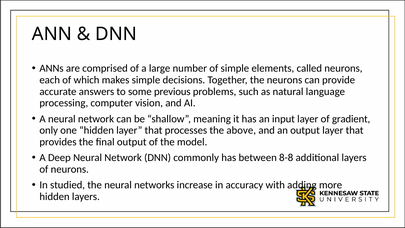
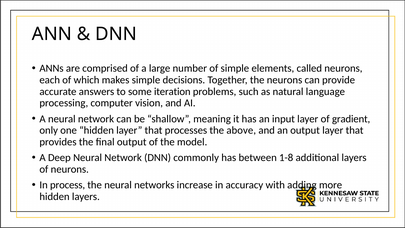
previous: previous -> iteration (172, 91)
8-8: 8-8 -> 1-8 (286, 158)
studied: studied -> process (68, 185)
